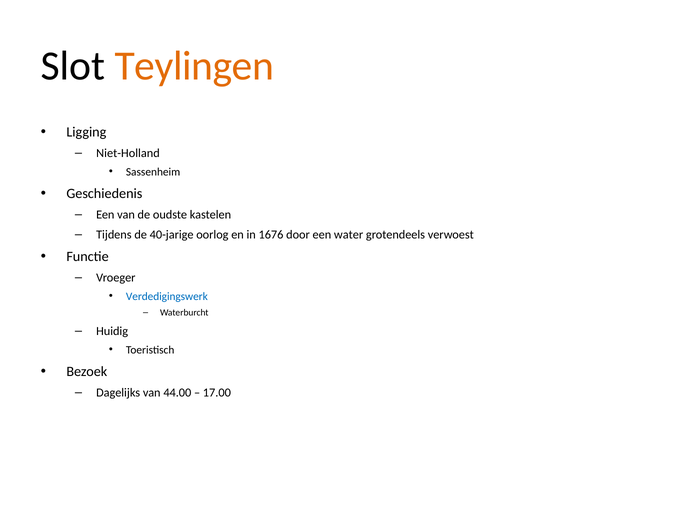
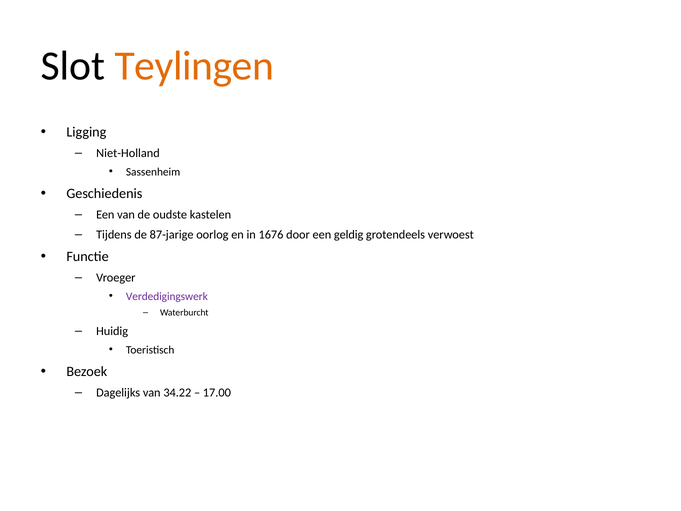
40-jarige: 40-jarige -> 87-jarige (172, 235)
water: water -> geldig (349, 235)
Verdedigingswerk colour: blue -> purple (167, 296)
44.00: 44.00 -> 34.22 (177, 392)
